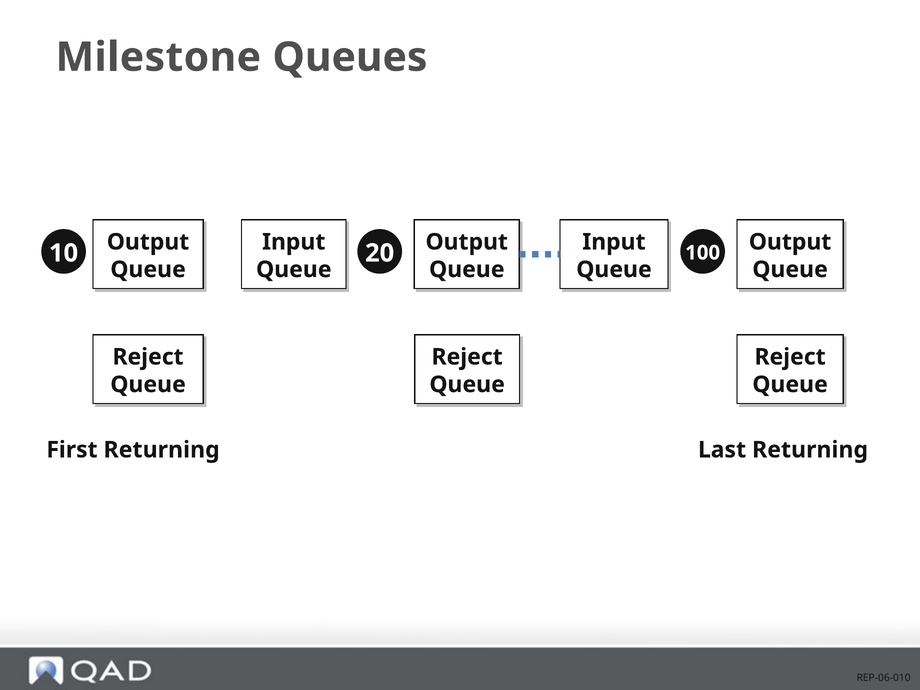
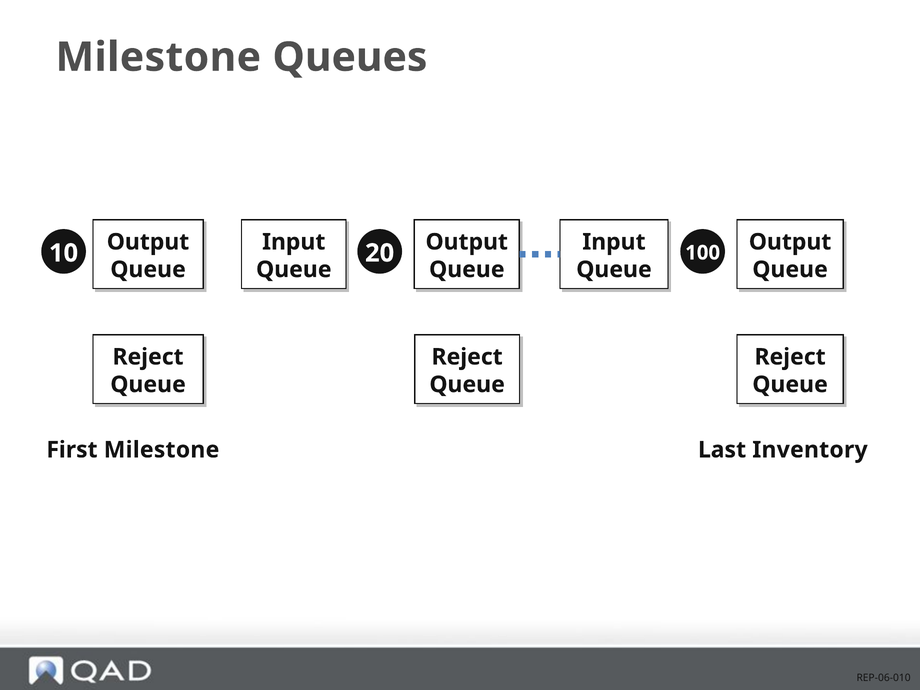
First Returning: Returning -> Milestone (162, 450)
Last Returning: Returning -> Inventory (810, 450)
